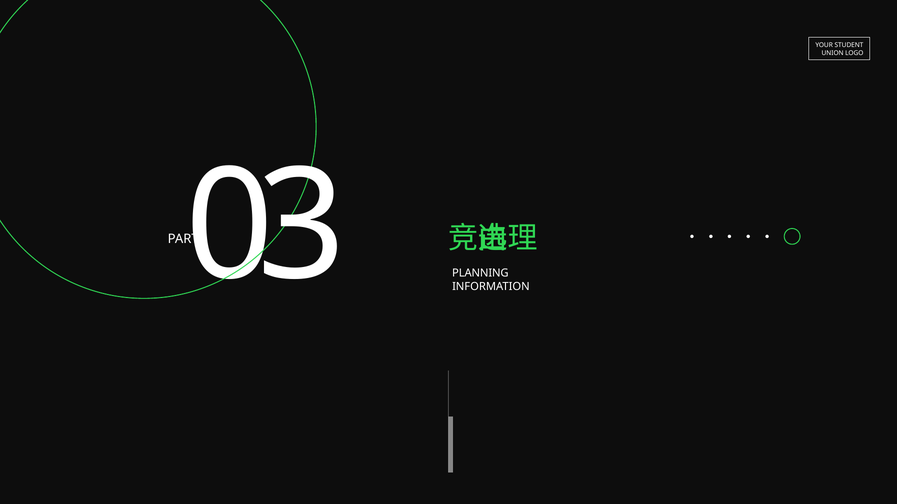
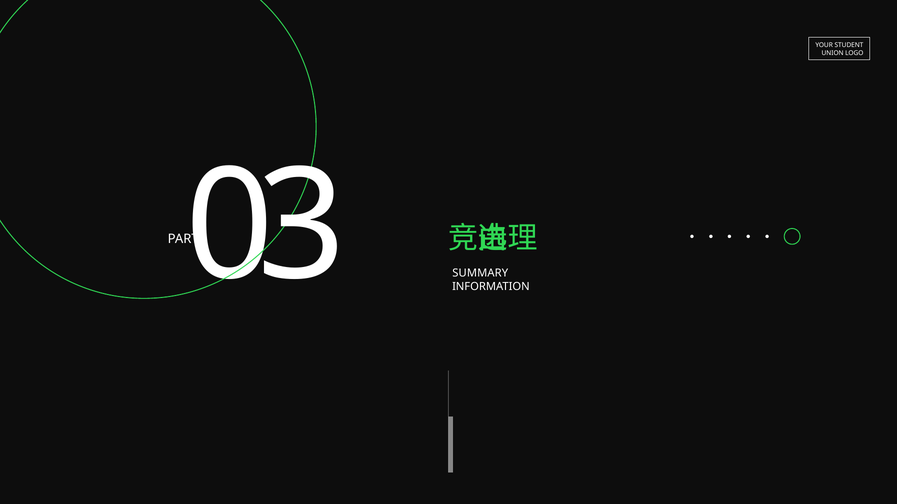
PLANNING: PLANNING -> SUMMARY (480, 273)
